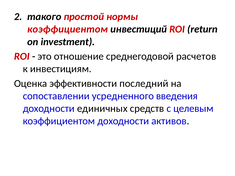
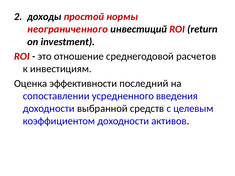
такого: такого -> доходы (44, 17)
коэффициентом: коэффициентом -> неограниченного (68, 29)
единичных: единичных -> выбранной (102, 109)
